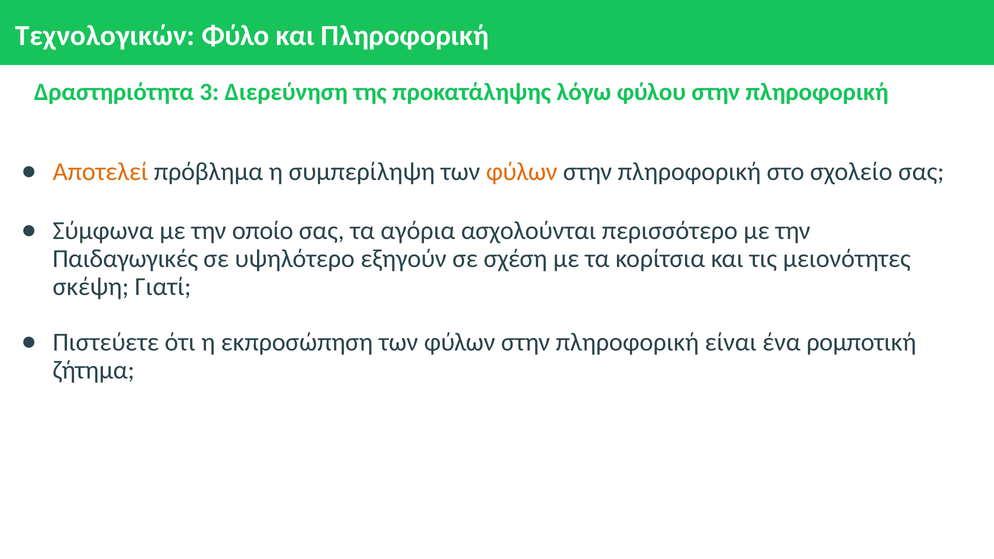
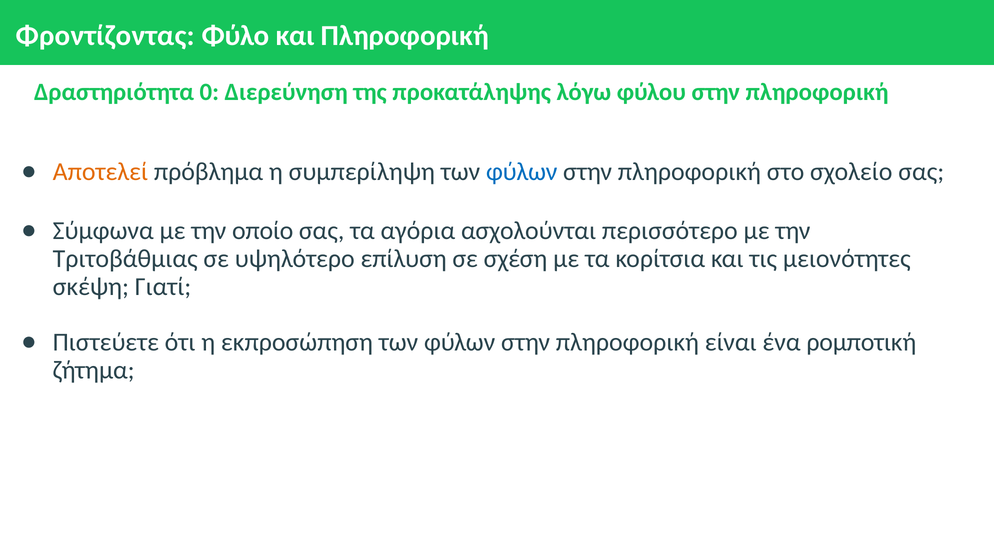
Τεχνολογικών: Τεχνολογικών -> Φροντίζοντας (105, 36)
3: 3 -> 0 (209, 92)
φύλων colour: orange -> blue (522, 172)
Παιδαγωγικές: Παιδαγωγικές -> Τριτοβάθμιας (125, 259)
εξηγούν: εξηγούν -> επίλυση (404, 259)
